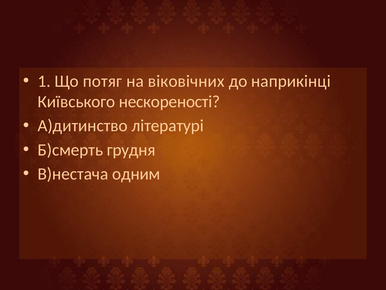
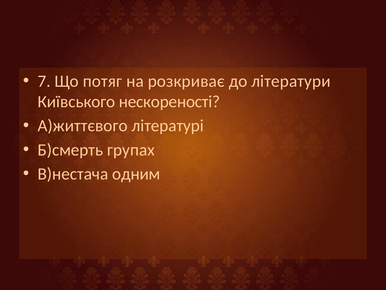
1: 1 -> 7 (44, 81)
віковічних: віковічних -> розкриває (186, 81)
наприкінці: наприкінці -> літератури (291, 81)
А)дитинство: А)дитинство -> А)життєвого (83, 126)
грудня: грудня -> групах (131, 150)
